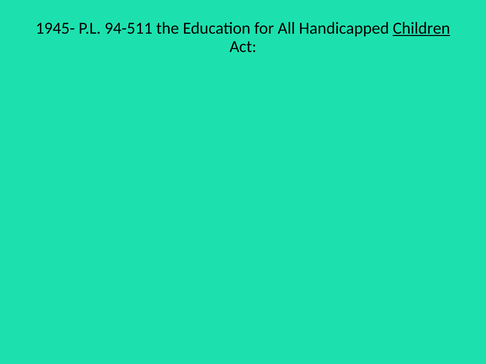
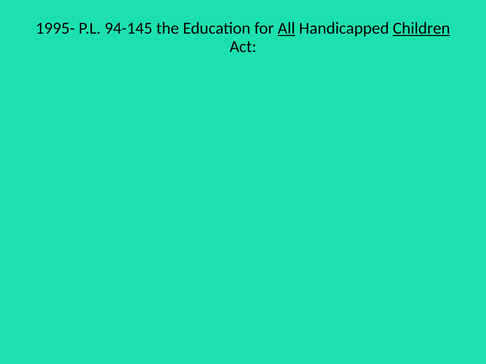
1945-: 1945- -> 1995- (55, 28)
94-511: 94-511 -> 94-145 (128, 28)
All underline: none -> present (286, 28)
